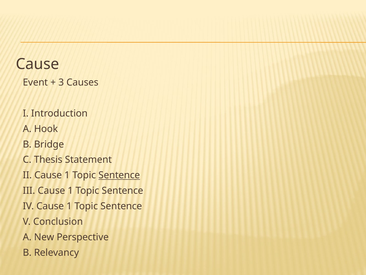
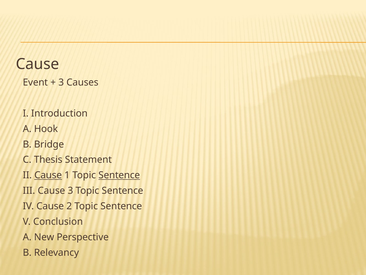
Cause underline: none -> present (48, 175)
III Cause 1: 1 -> 3 (70, 190)
IV Cause 1: 1 -> 2 (69, 206)
